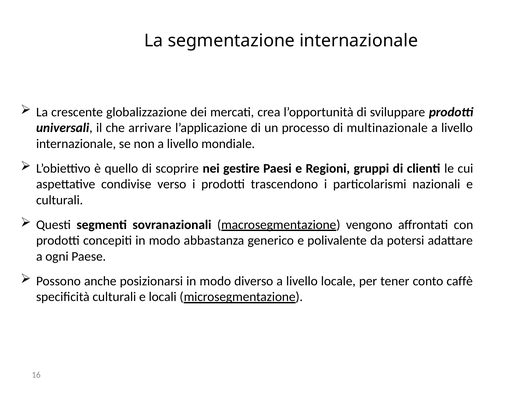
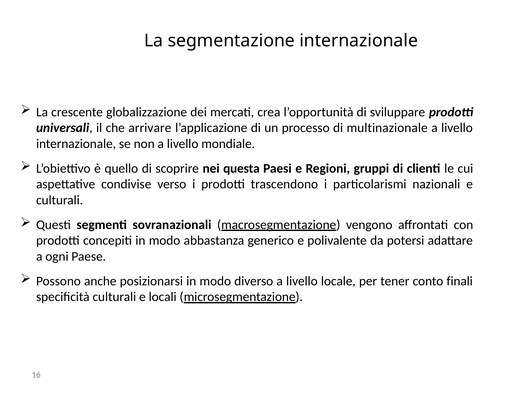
gestire: gestire -> questa (241, 169)
caffè: caffè -> finali (460, 282)
